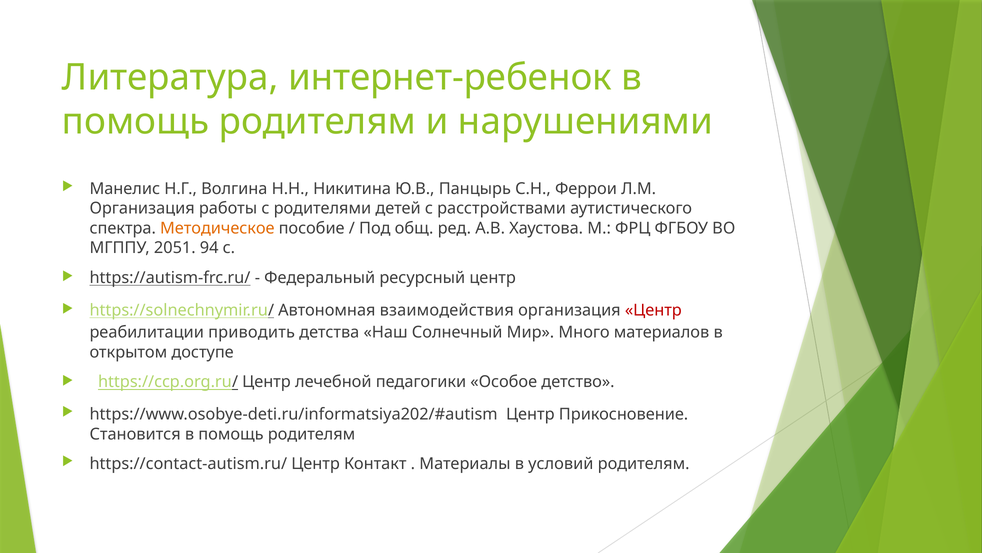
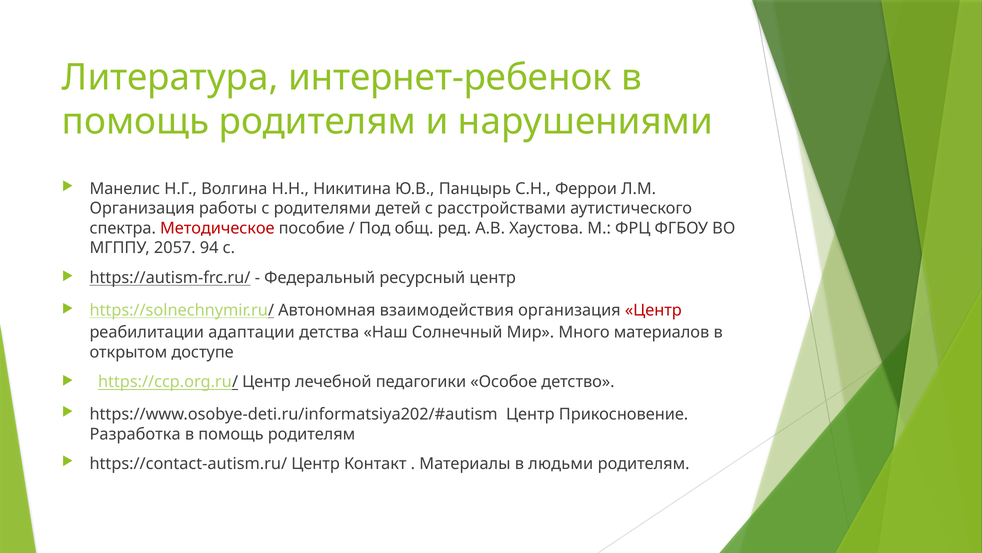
Методическое colour: orange -> red (217, 228)
2051: 2051 -> 2057 (175, 248)
приводить: приводить -> адаптации (252, 332)
Становится: Становится -> Разработка (135, 434)
условий: условий -> людьми (561, 464)
